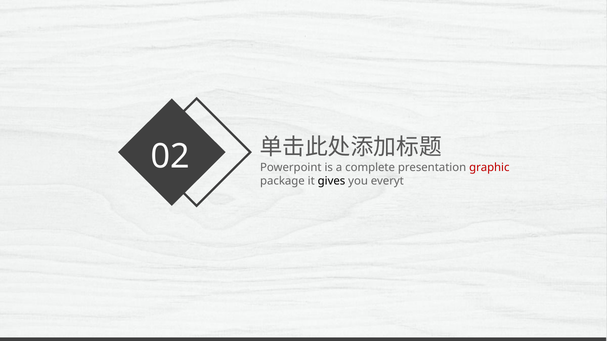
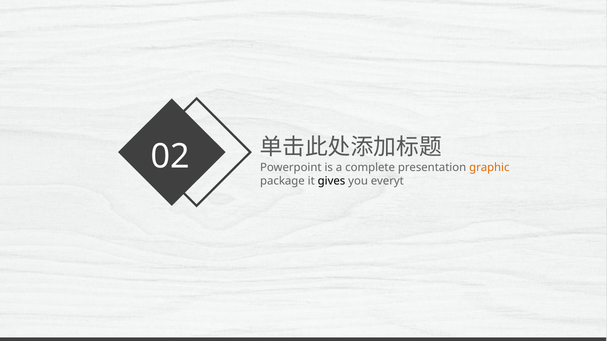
graphic colour: red -> orange (489, 168)
